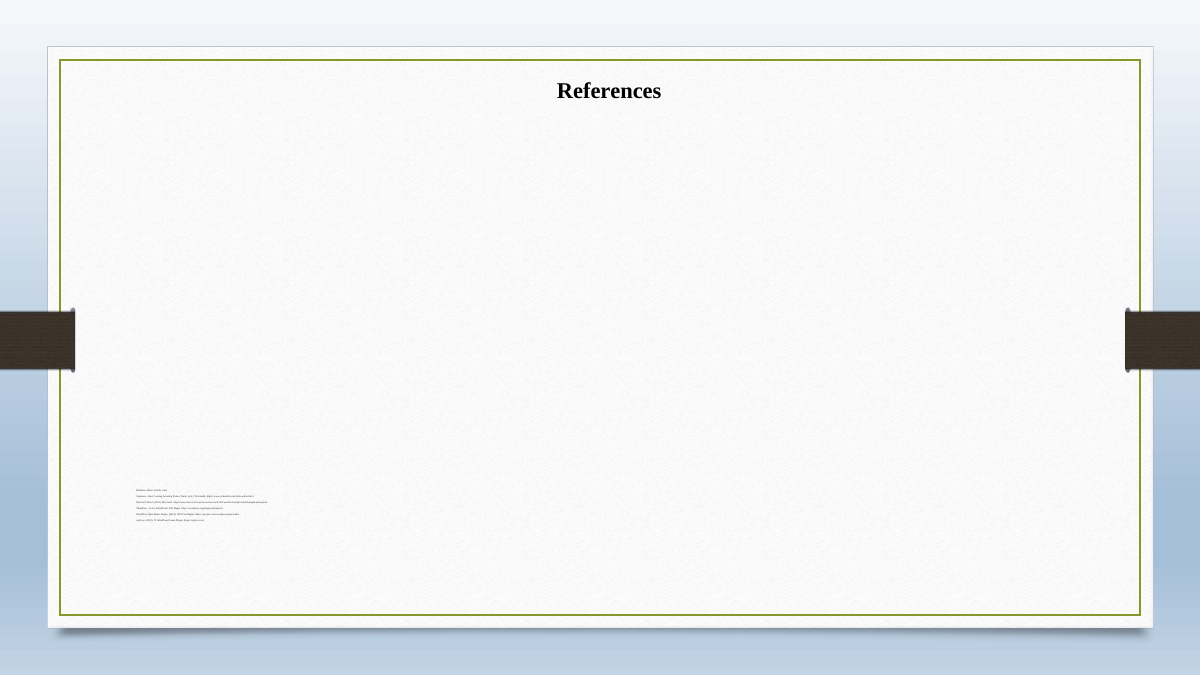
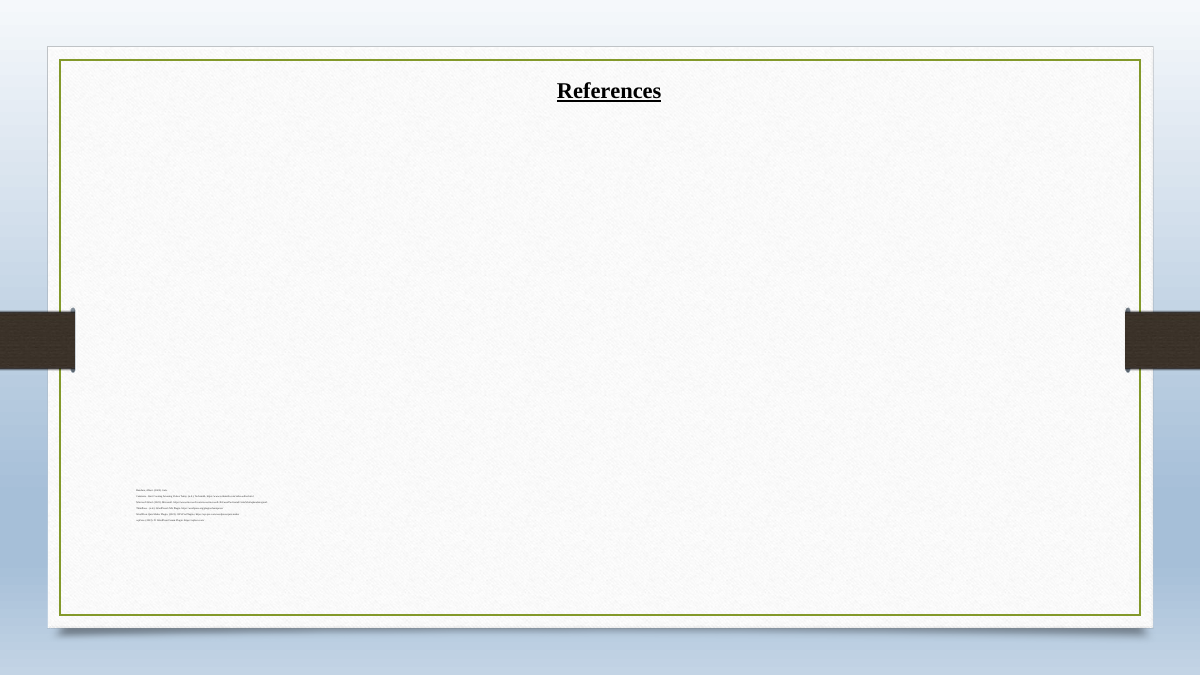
References underline: none -> present (609, 91)
